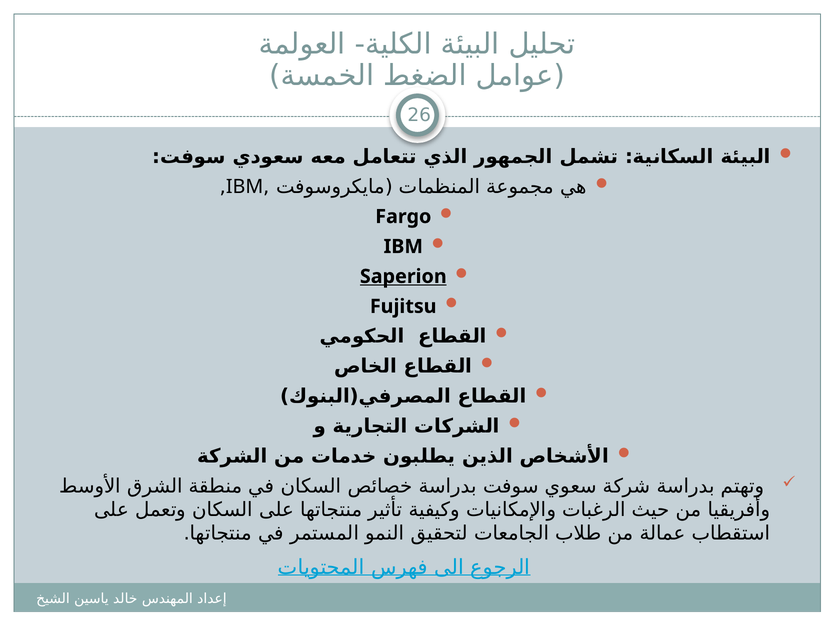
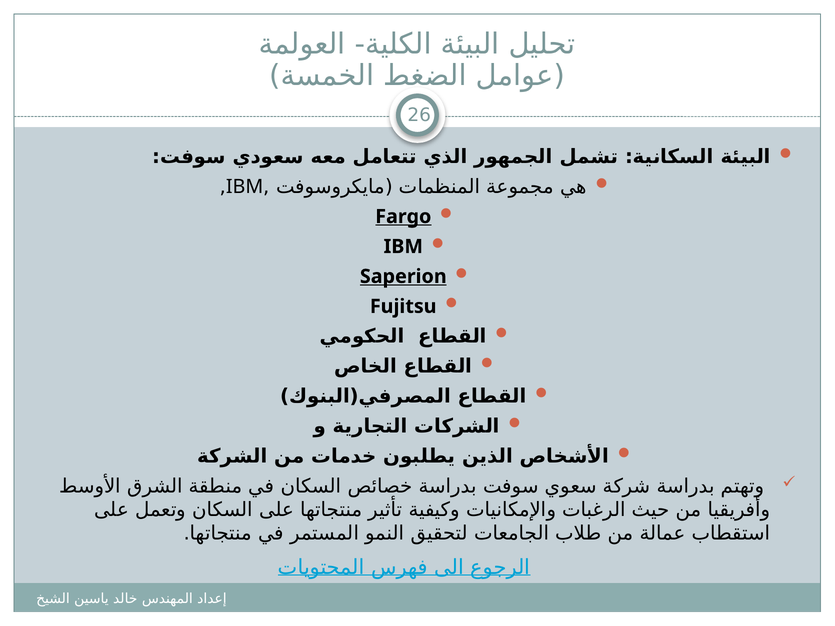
Fargo underline: none -> present (403, 217)
